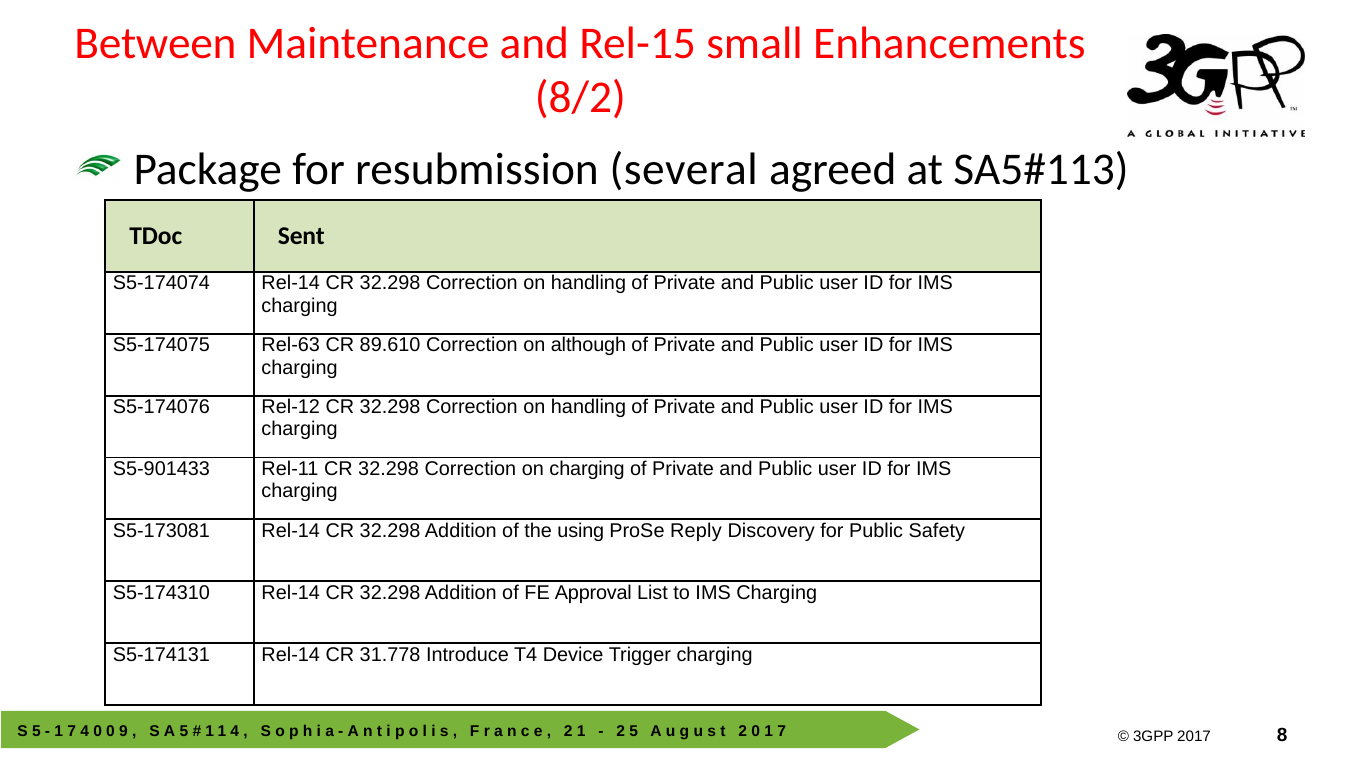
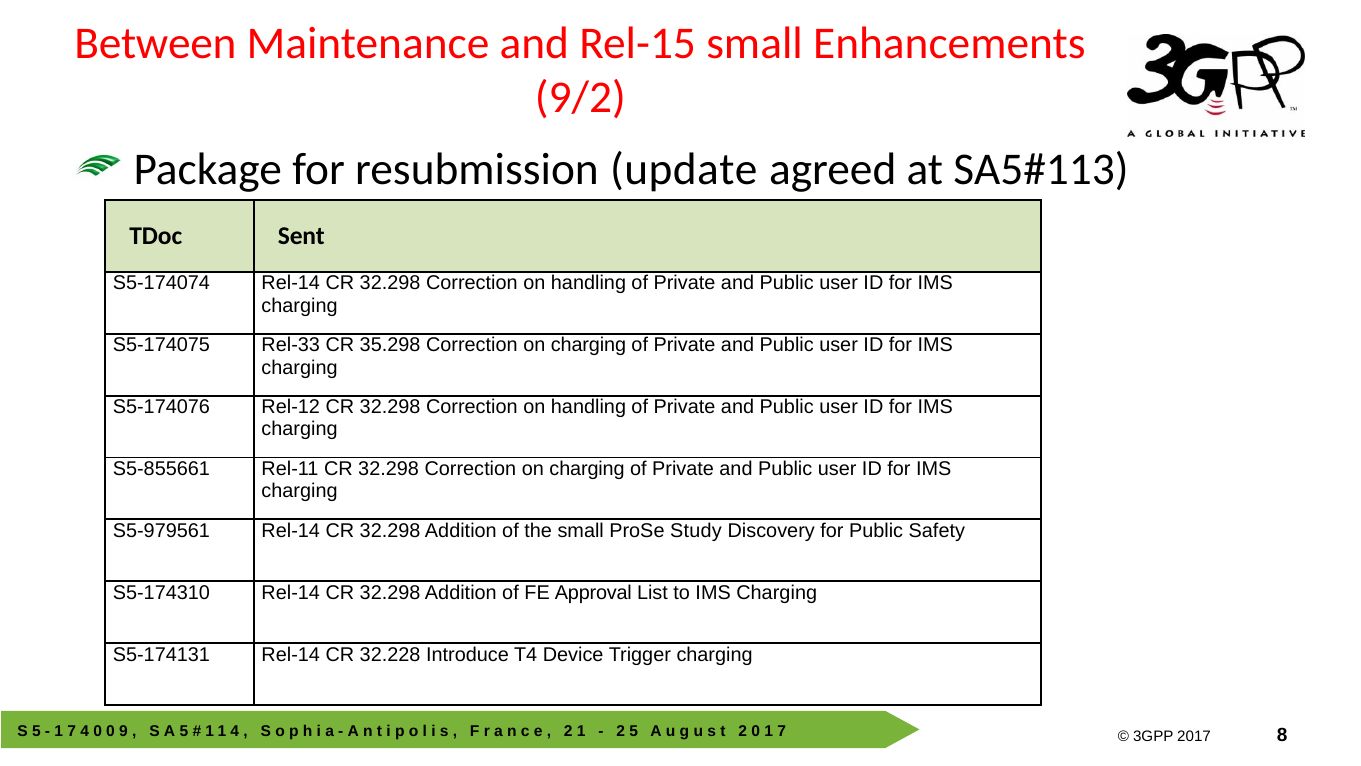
8/2: 8/2 -> 9/2 (580, 98)
several: several -> update (684, 170)
Rel-63: Rel-63 -> Rel-33 (291, 345)
89.610: 89.610 -> 35.298 (390, 345)
although: although -> charging (588, 345)
S5-901433: S5-901433 -> S5-855661 (161, 469)
S5-173081: S5-173081 -> S5-979561 (161, 530)
the using: using -> small (581, 530)
Reply: Reply -> Study (696, 530)
31.778: 31.778 -> 32.228 (390, 654)
